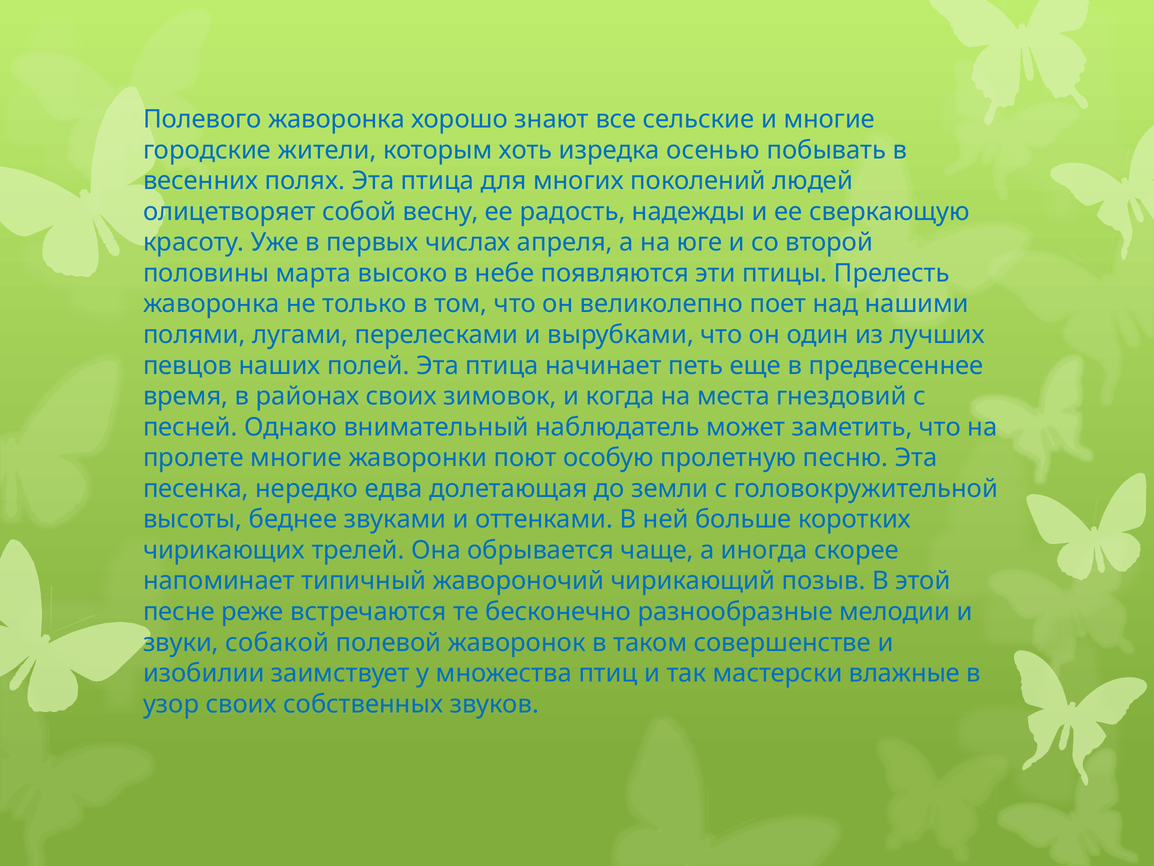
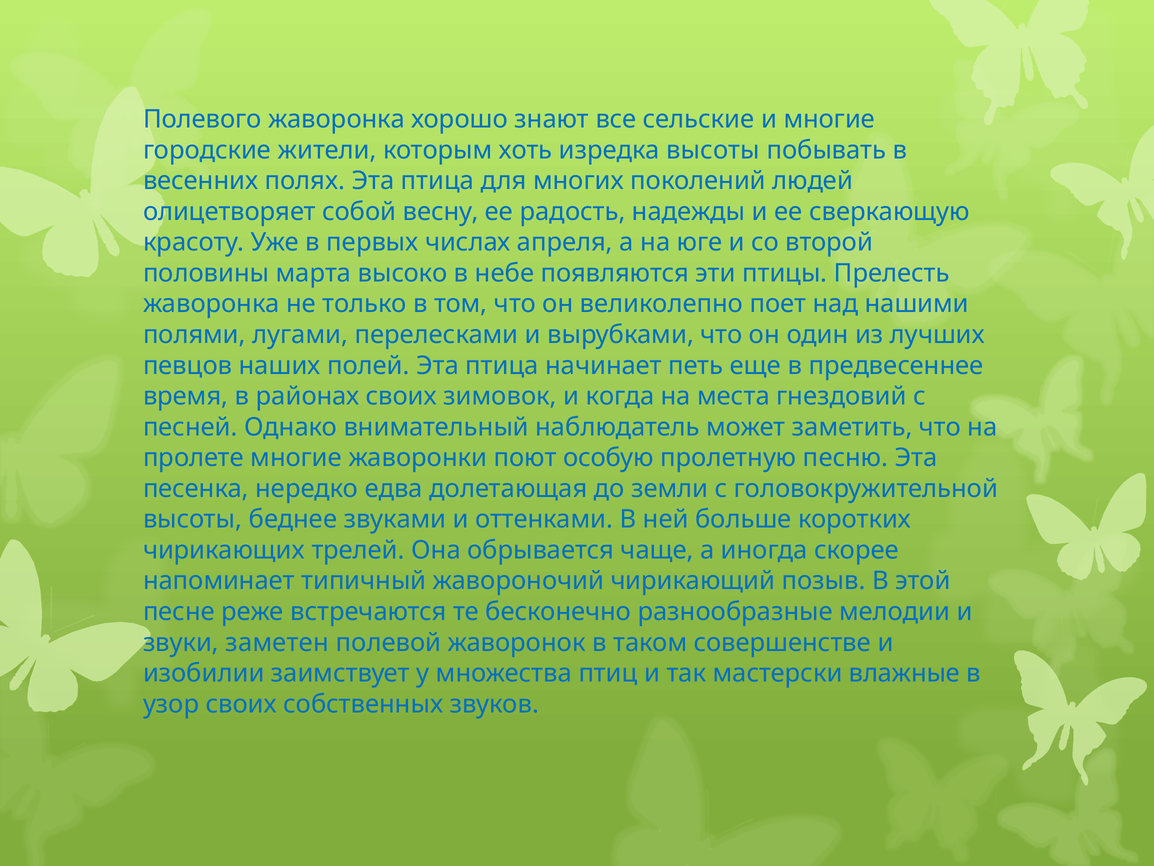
изредка осенью: осенью -> высоты (713, 150)
собакой: собакой -> заметен (277, 642)
